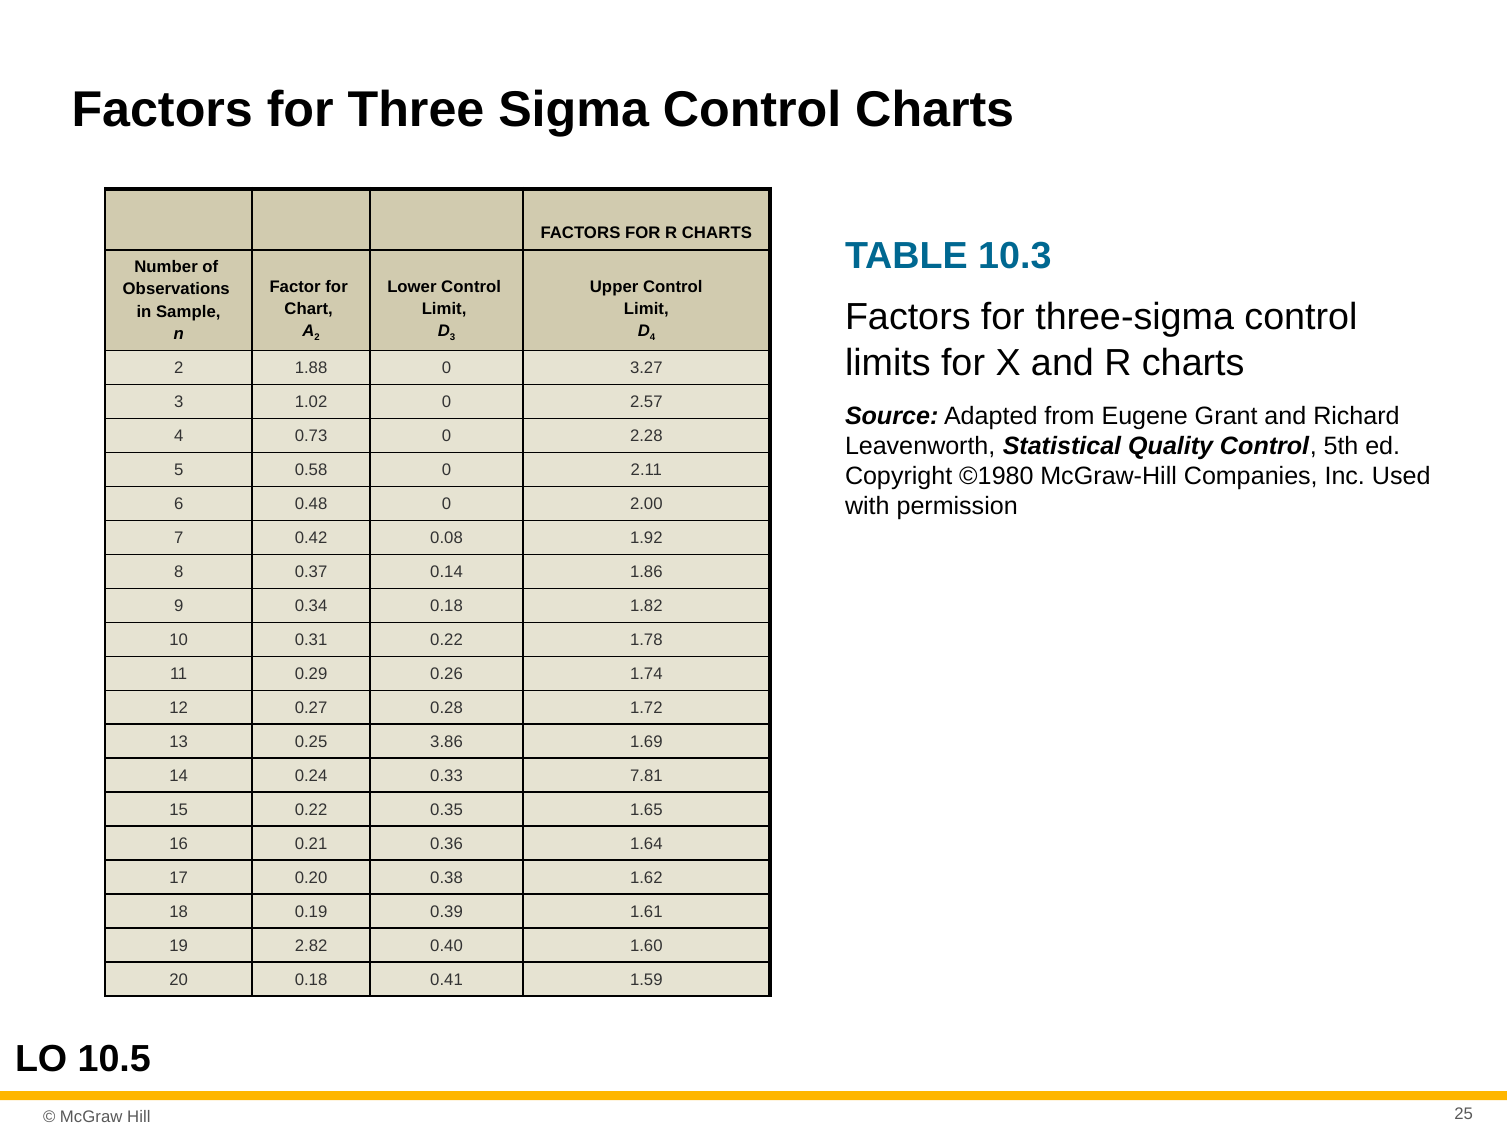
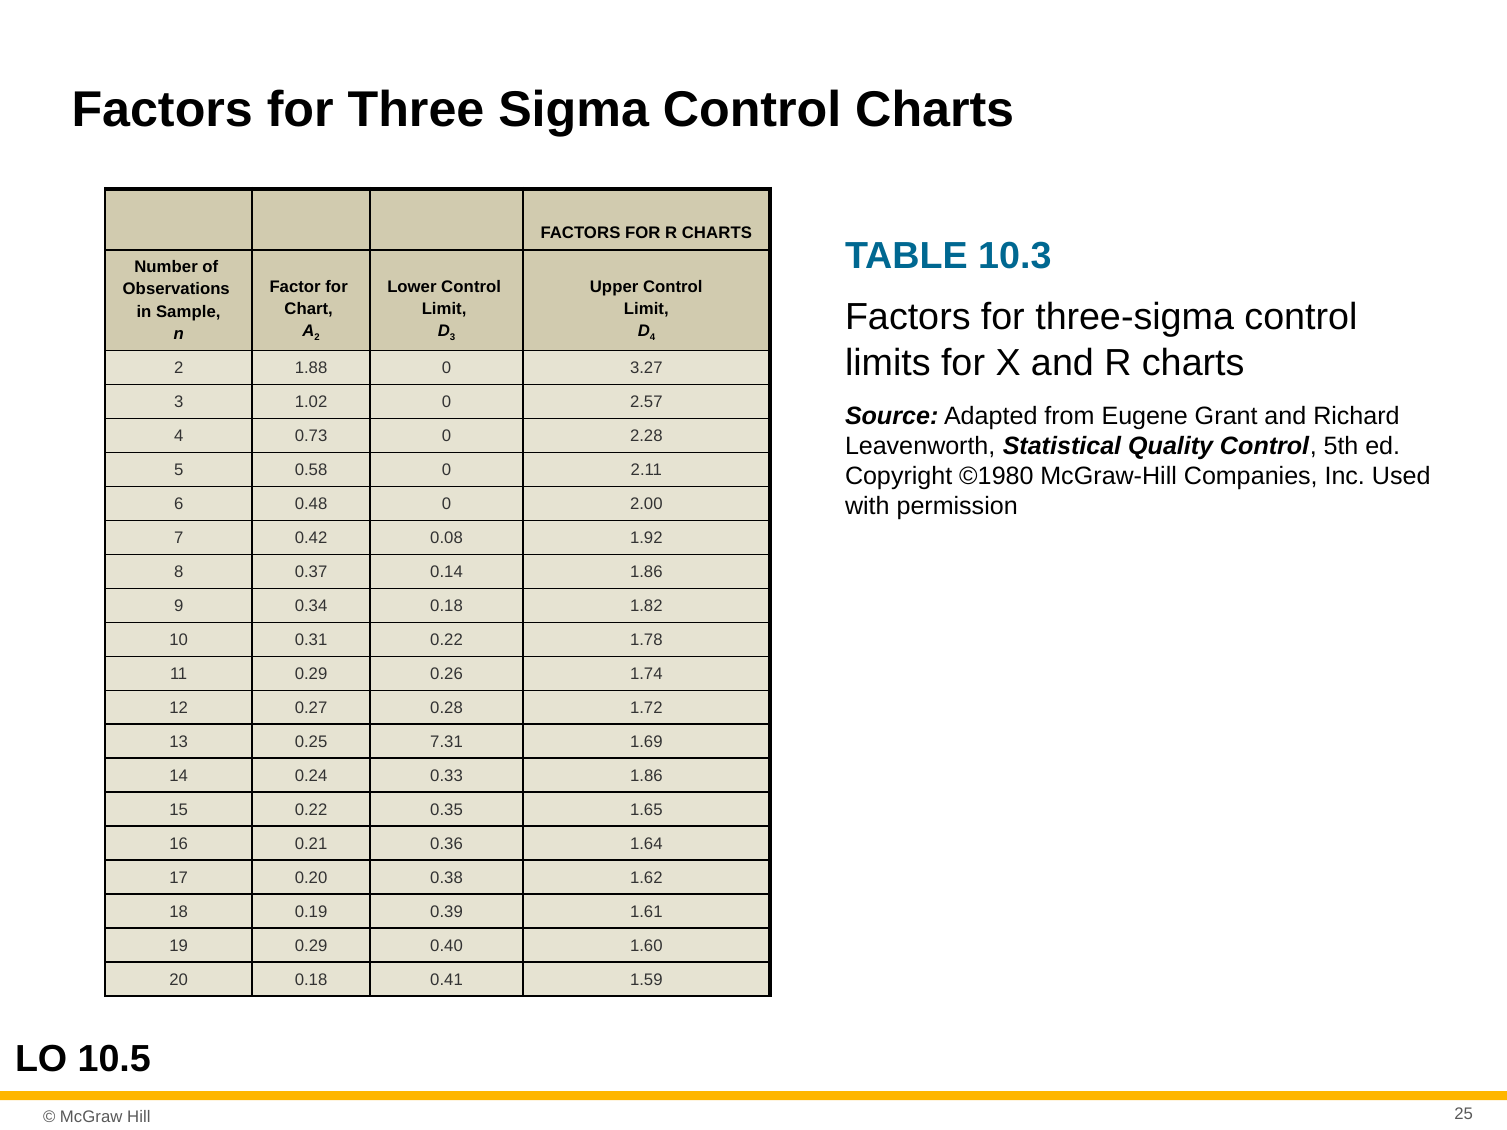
3.86: 3.86 -> 7.31 (447, 742)
0.33 7.81: 7.81 -> 1.86 (646, 776)
19 2.82: 2.82 -> 0.29 (311, 946)
